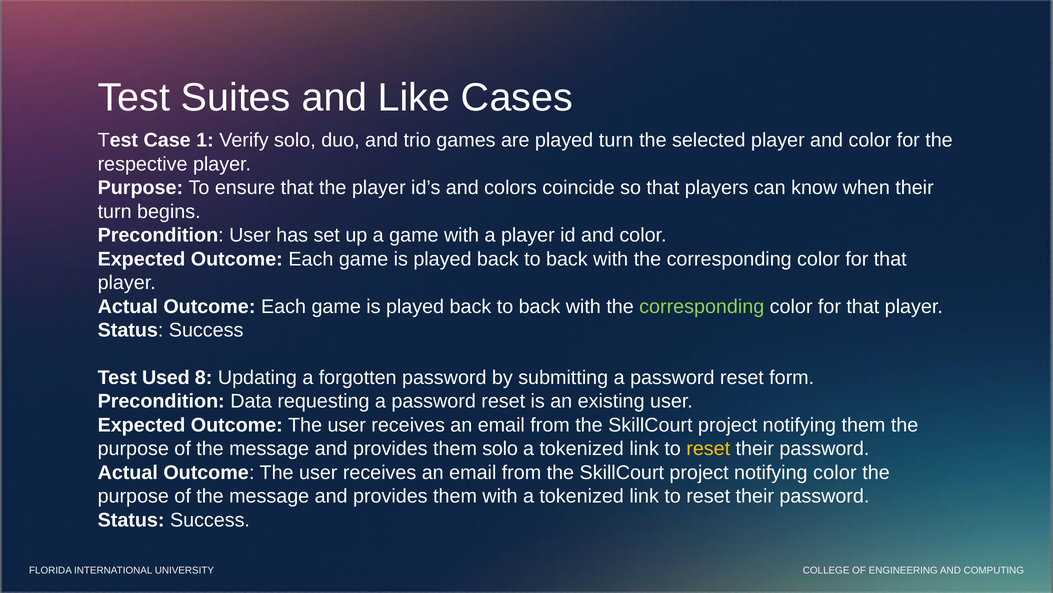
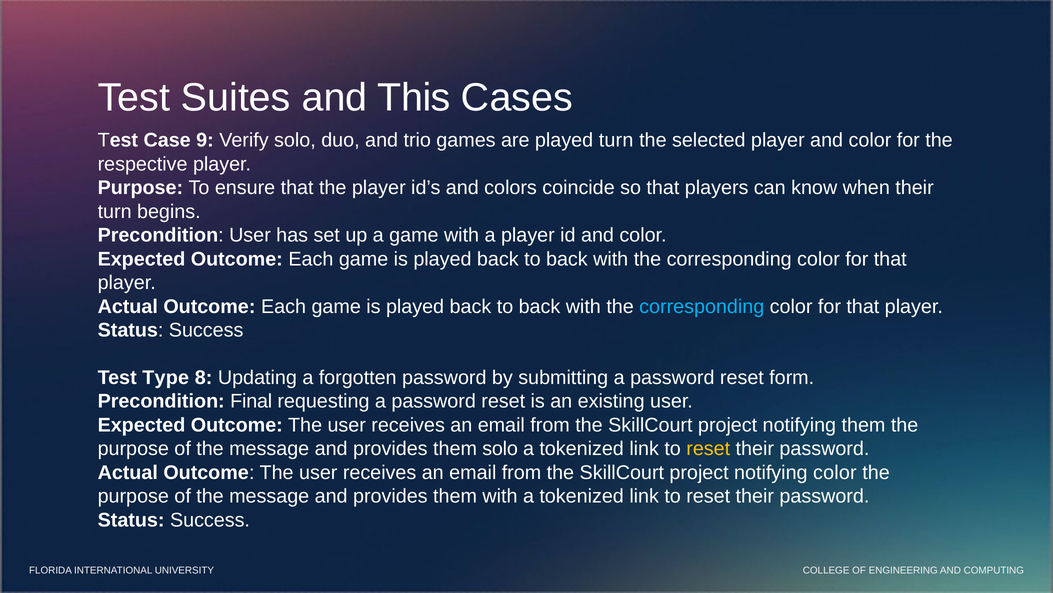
Like: Like -> This (414, 98)
1: 1 -> 9 (205, 140)
corresponding colour: light green -> light blue (702, 306)
Used: Used -> Type (166, 377)
Data: Data -> Final (251, 401)
